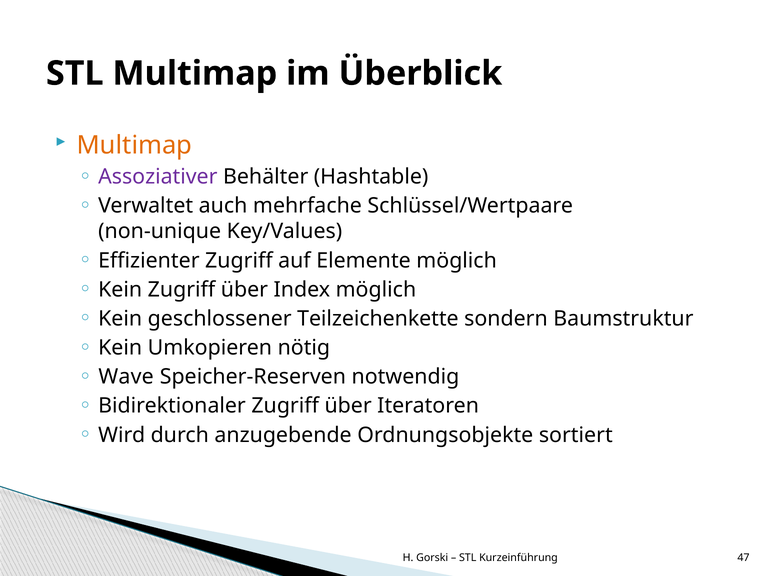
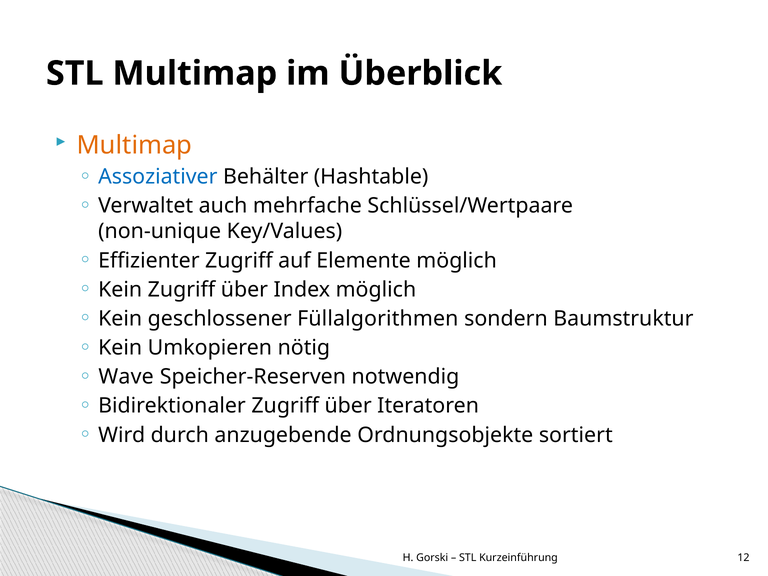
Assoziativer colour: purple -> blue (158, 177)
Teilzeichenkette: Teilzeichenkette -> Füllalgorithmen (378, 319)
47: 47 -> 12 (743, 558)
